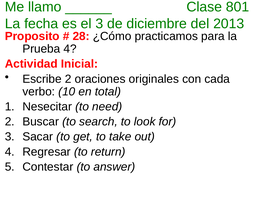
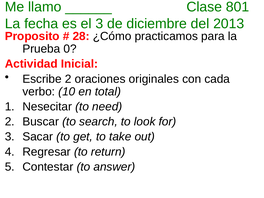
Prueba 4: 4 -> 0 (70, 49)
